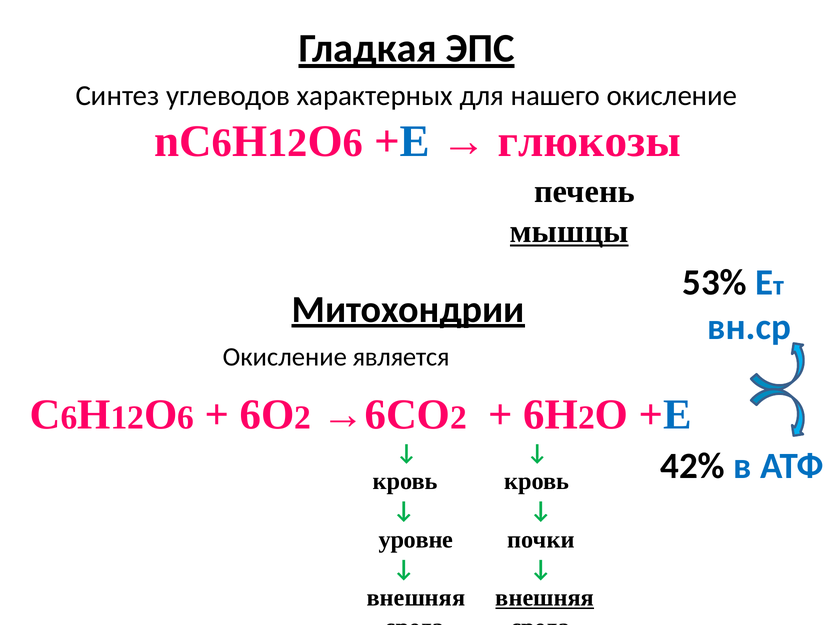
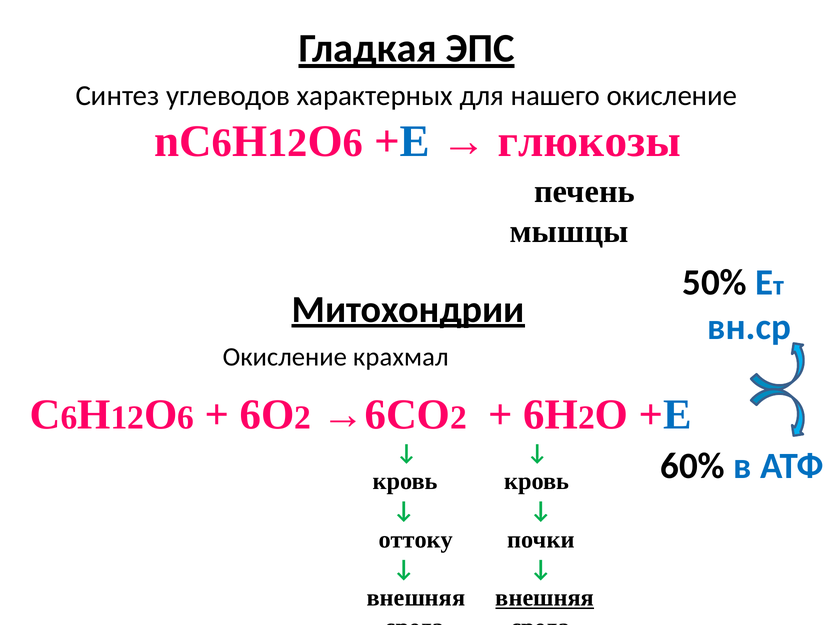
мышцы underline: present -> none (569, 231)
53%: 53% -> 50% (715, 282)
является: является -> крахмал (401, 357)
42%: 42% -> 60% (693, 466)
уровне: уровне -> оттоку (416, 539)
